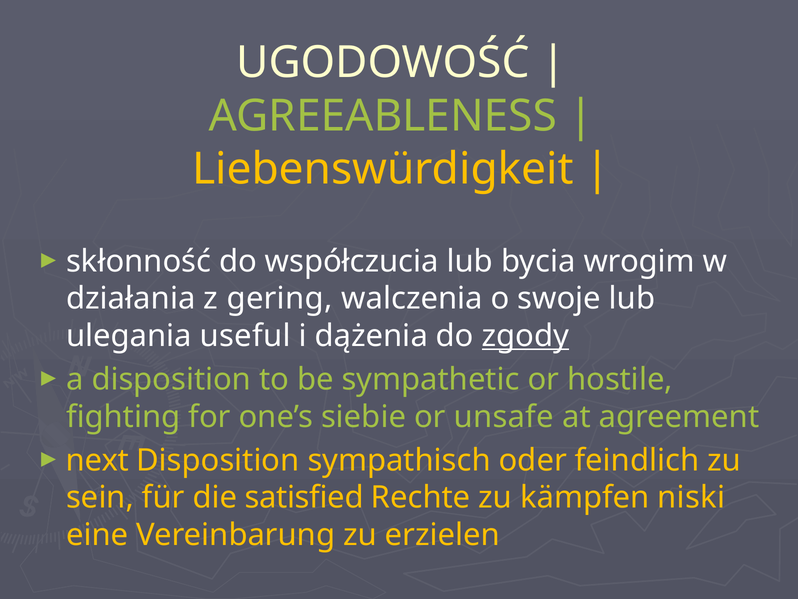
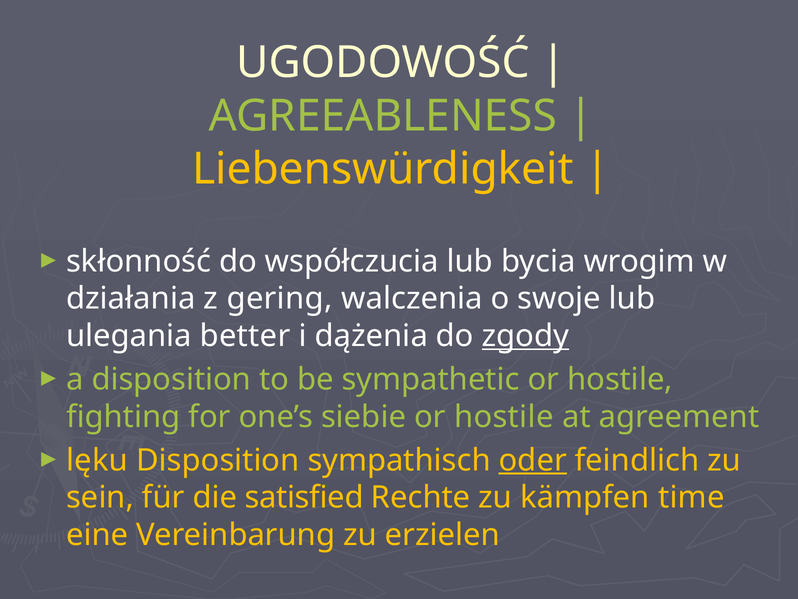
useful: useful -> better (245, 336)
unsafe: unsafe -> hostile (504, 416)
next: next -> lęku (97, 460)
oder underline: none -> present (533, 460)
niski: niski -> time (691, 497)
